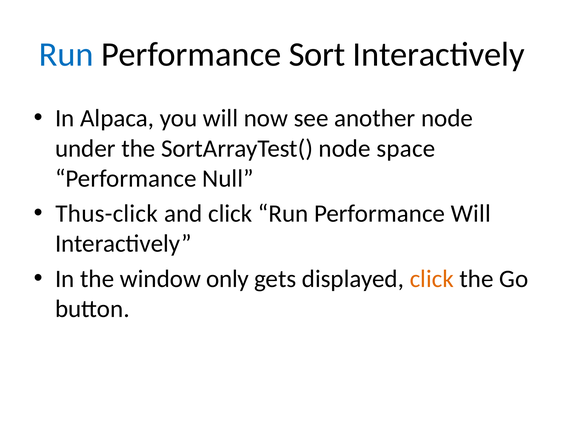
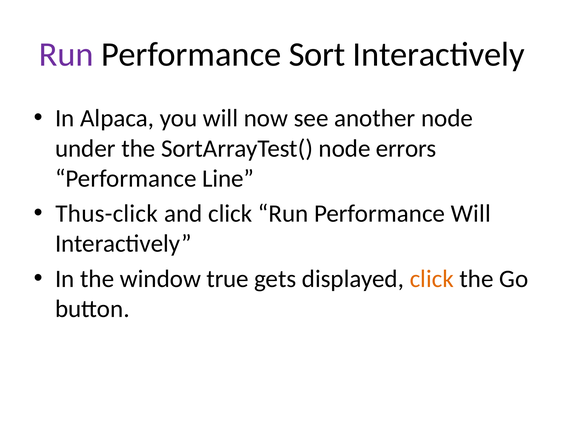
Run colour: blue -> purple (66, 55)
space: space -> errors (406, 148)
Null: Null -> Line (228, 178)
only: only -> true (228, 279)
